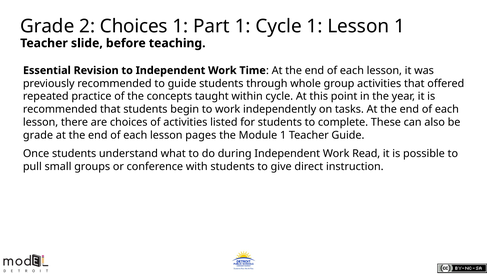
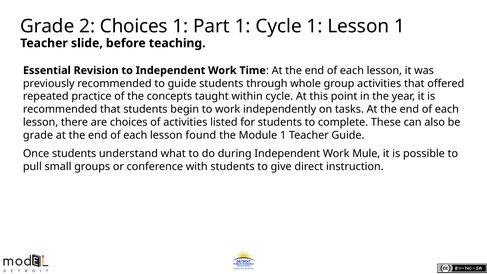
pages: pages -> found (201, 135)
Read: Read -> Mule (366, 154)
